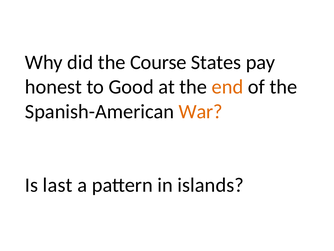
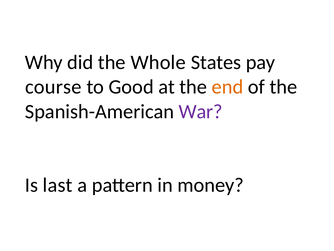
Course: Course -> Whole (158, 62)
honest: honest -> course (53, 87)
War colour: orange -> purple (201, 111)
islands: islands -> money (211, 185)
